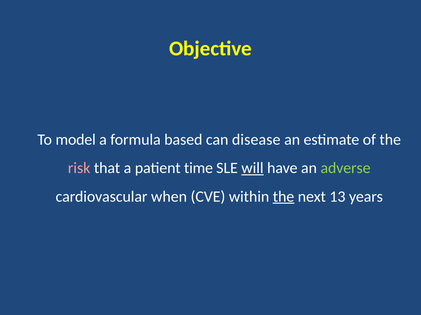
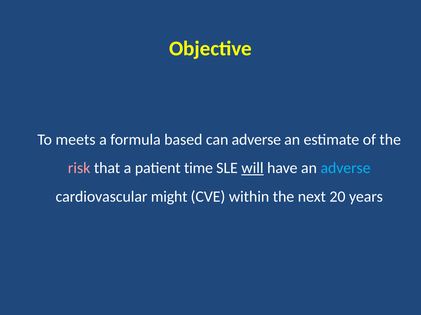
model: model -> meets (76, 140)
can disease: disease -> adverse (256, 140)
adverse colour: light green -> light blue (346, 169)
when: when -> might (169, 197)
the underline: present -> none (284, 197)
13: 13 -> 20 (337, 197)
